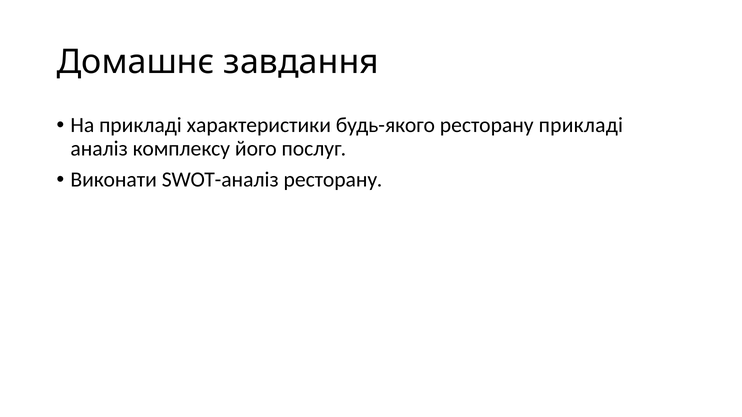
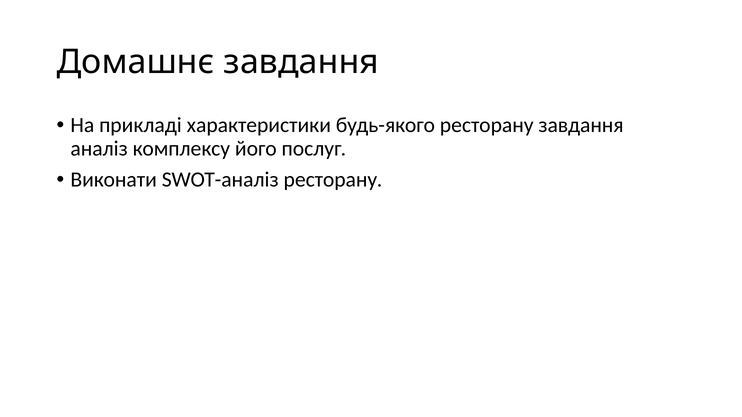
ресторану прикладі: прикладі -> завдання (581, 125)
